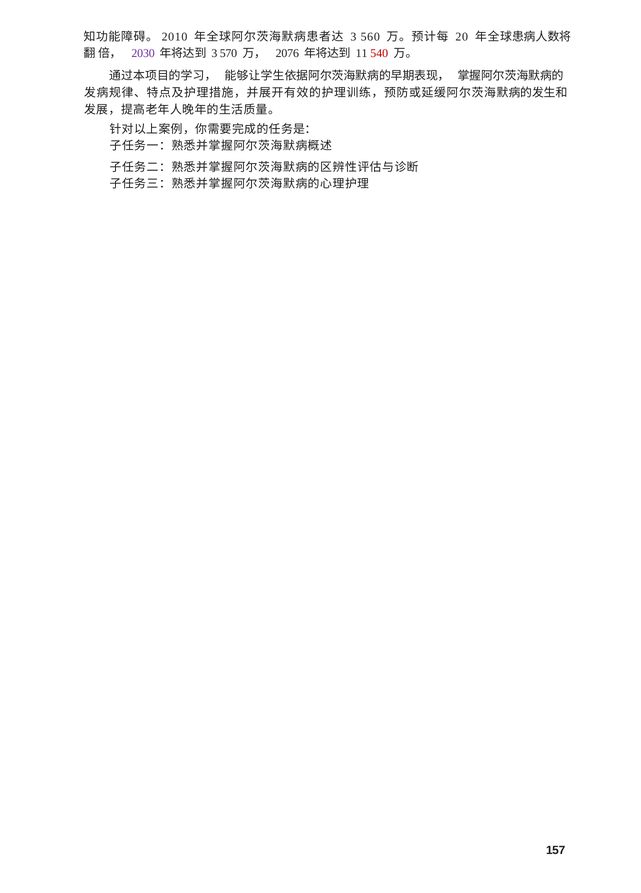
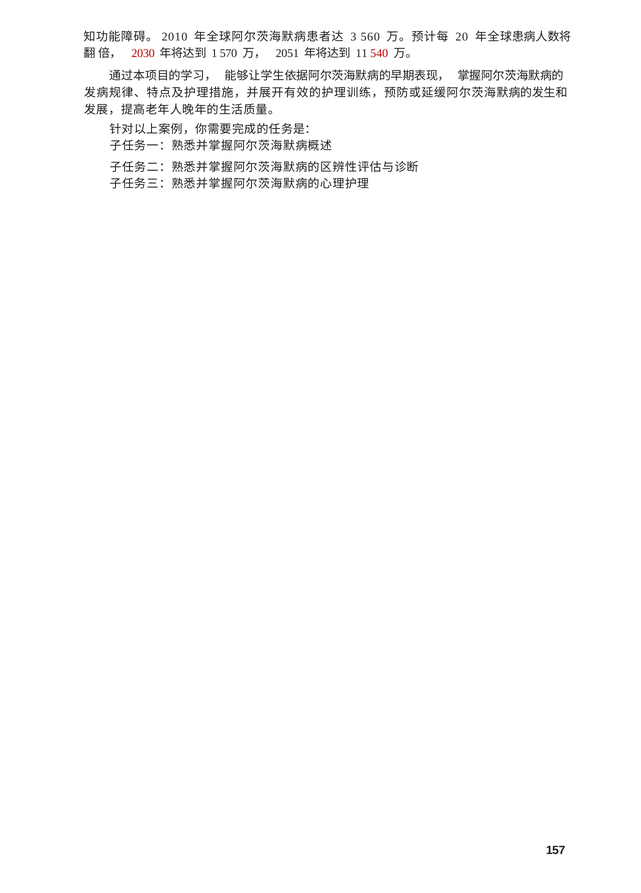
2030 colour: purple -> red (143, 53)
3: 3 -> 1 (214, 53)
2076: 2076 -> 2051 (287, 53)
